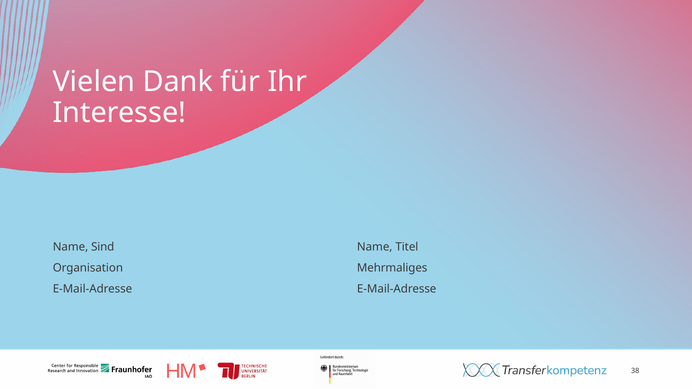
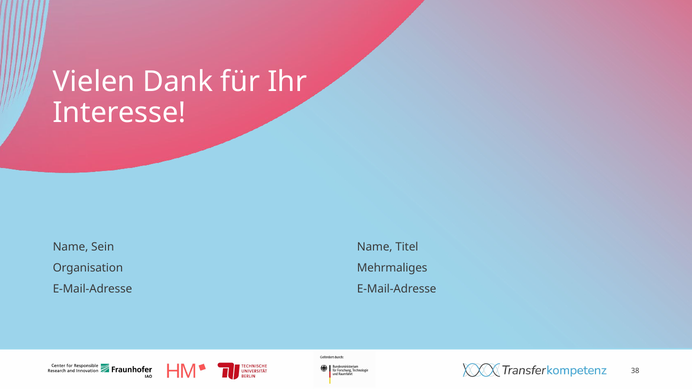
Sind: Sind -> Sein (103, 247)
